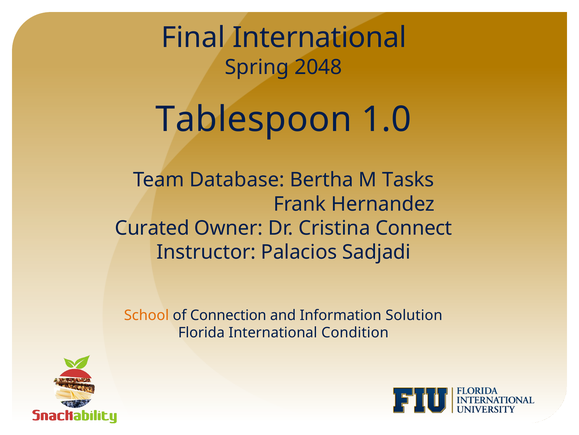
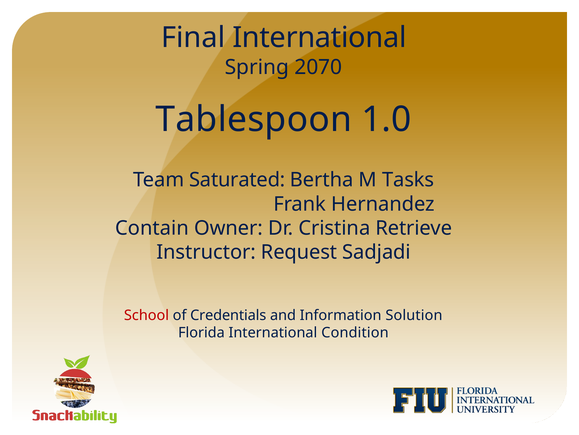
2048: 2048 -> 2070 (318, 67)
Database: Database -> Saturated (237, 180)
Curated: Curated -> Contain (152, 228)
Connect: Connect -> Retrieve (414, 228)
Palacios: Palacios -> Request (299, 252)
School colour: orange -> red (146, 315)
Connection: Connection -> Credentials (228, 315)
